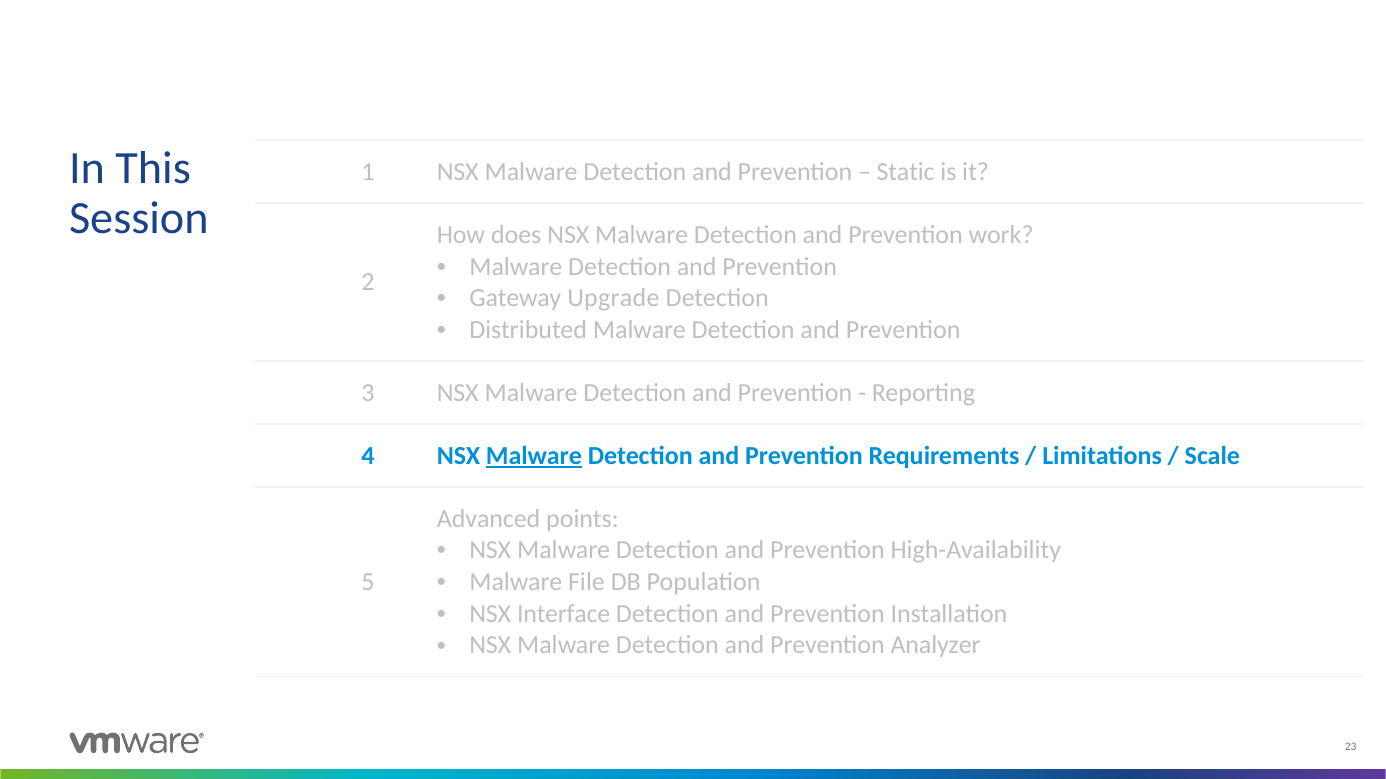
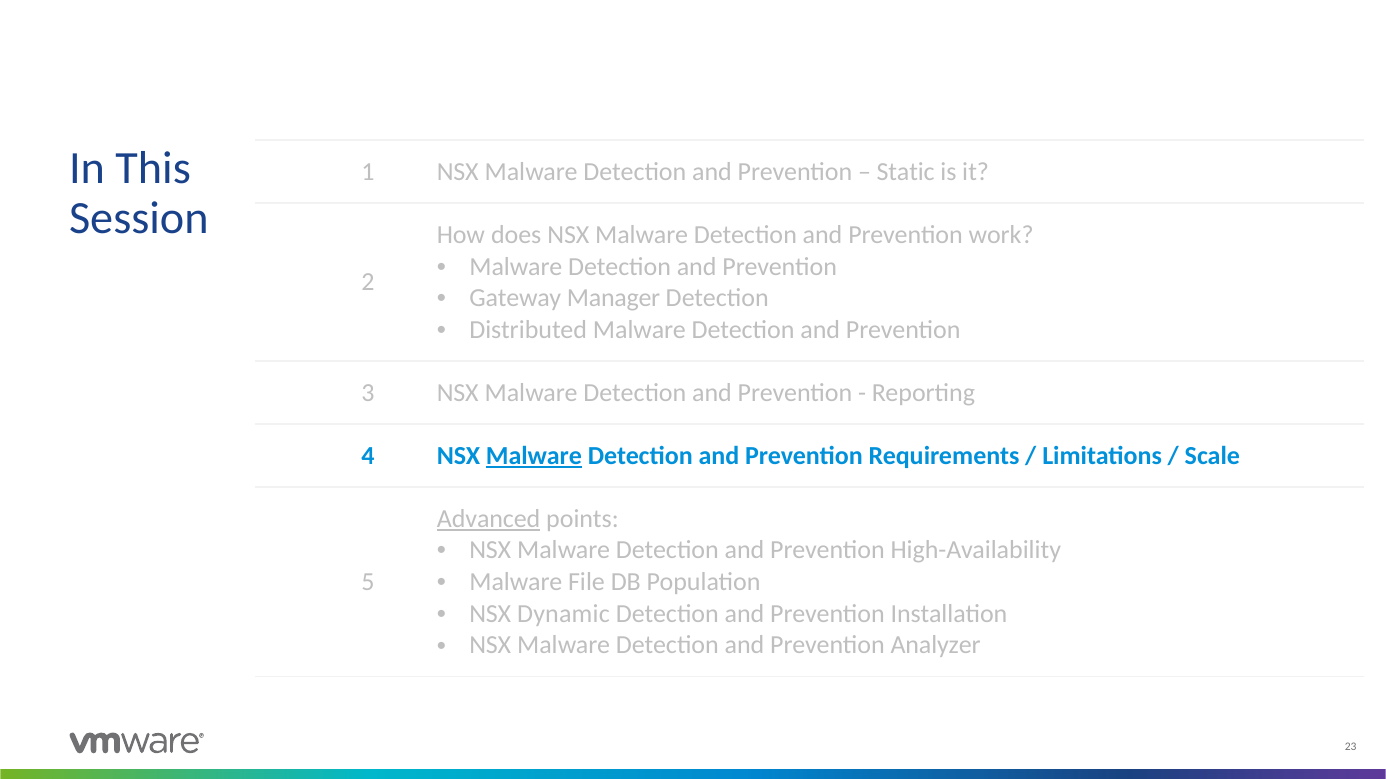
Upgrade: Upgrade -> Manager (614, 298)
Advanced underline: none -> present (489, 519)
Interface: Interface -> Dynamic (563, 614)
